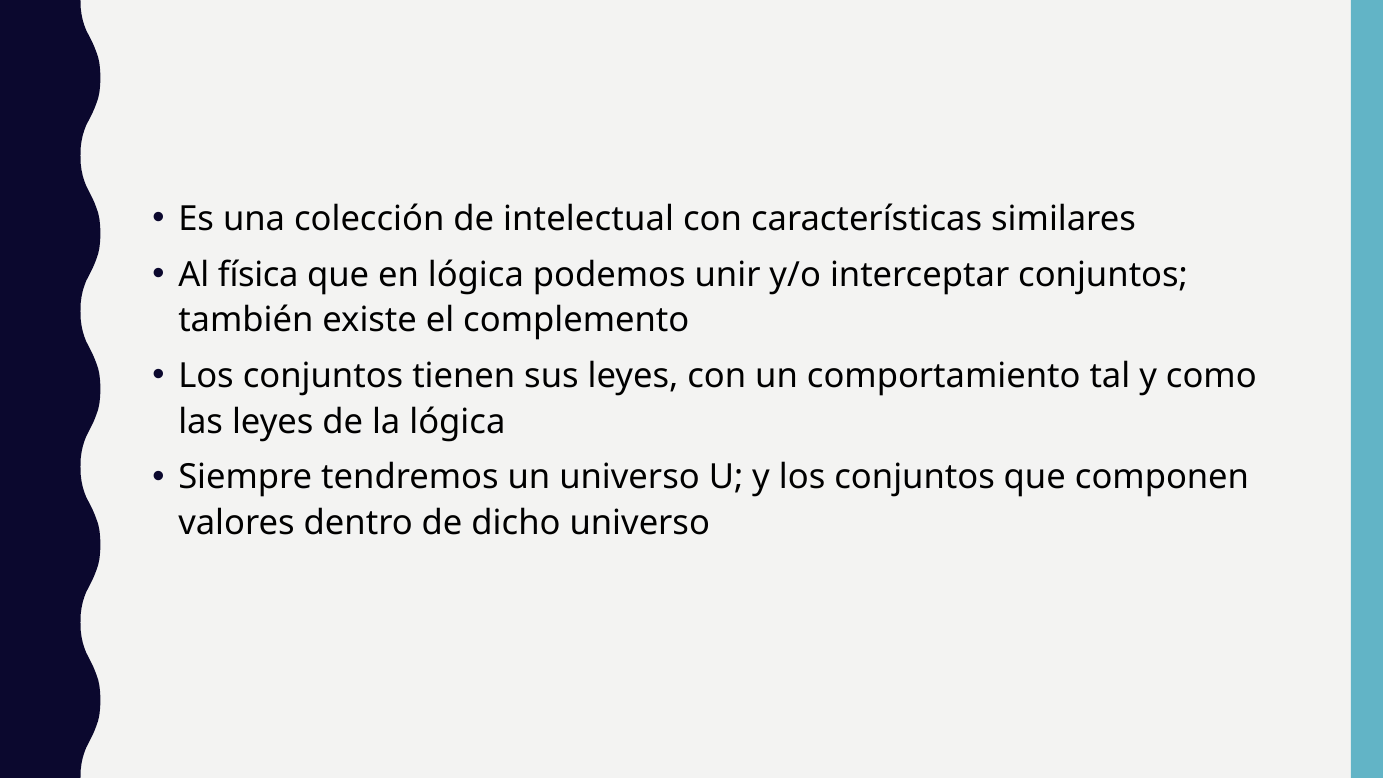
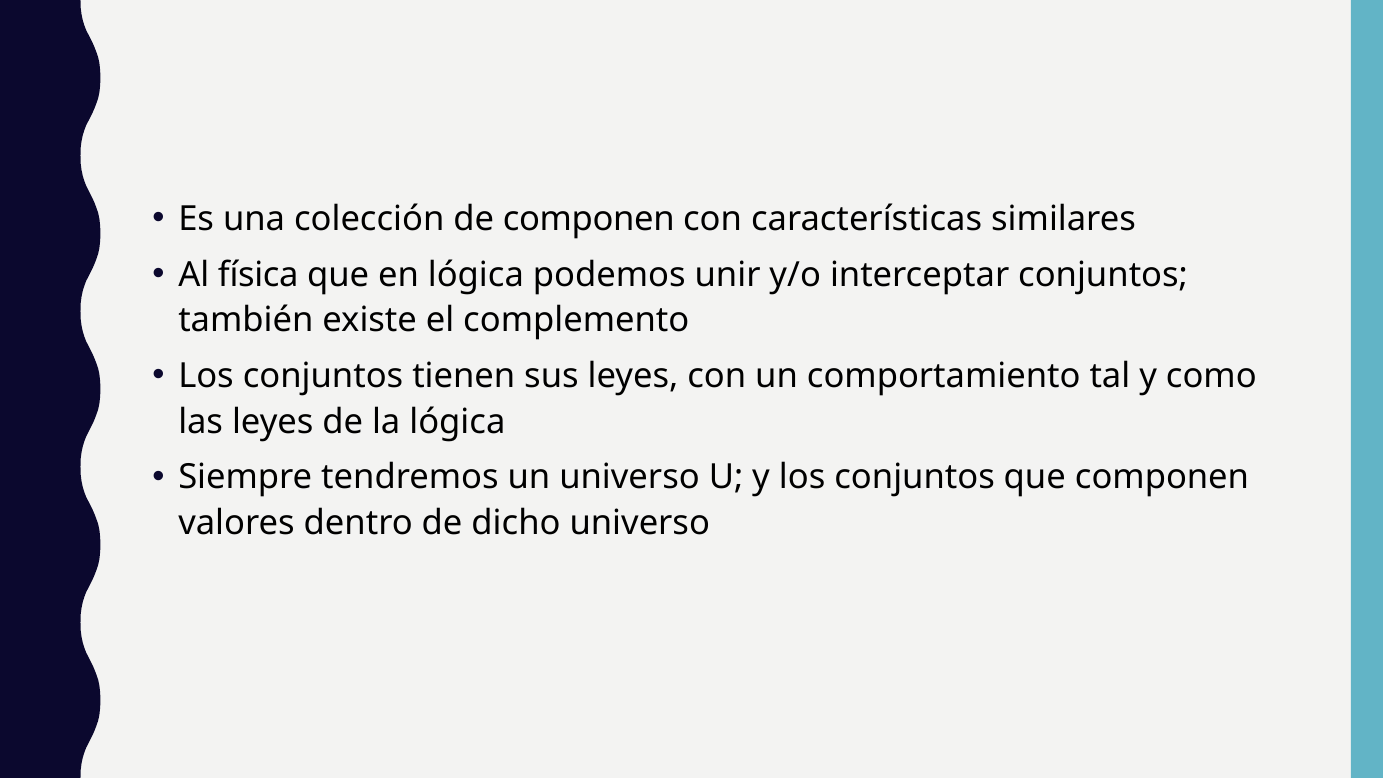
de intelectual: intelectual -> componen (589, 219)
